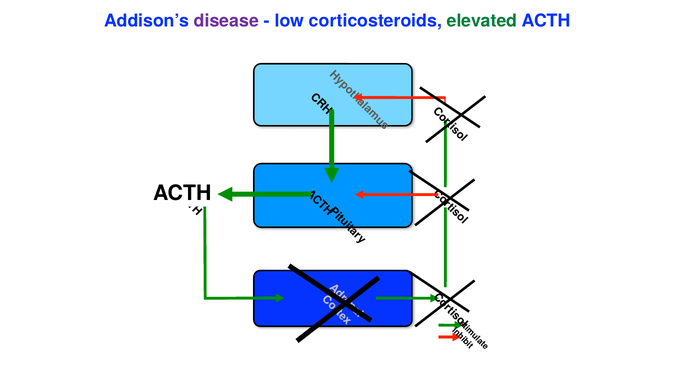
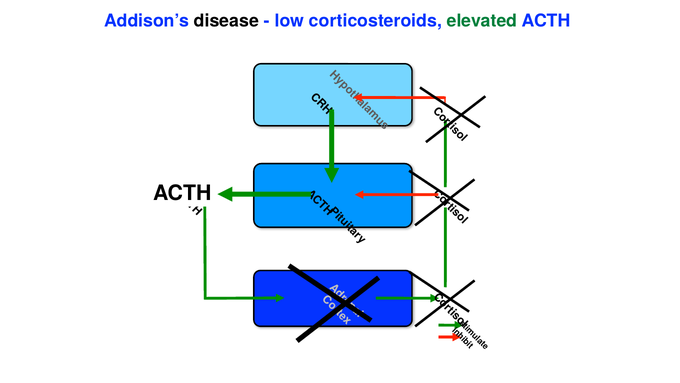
disease colour: purple -> black (226, 21)
